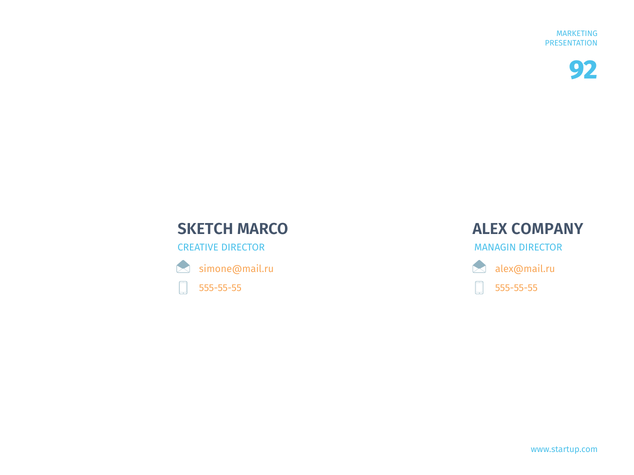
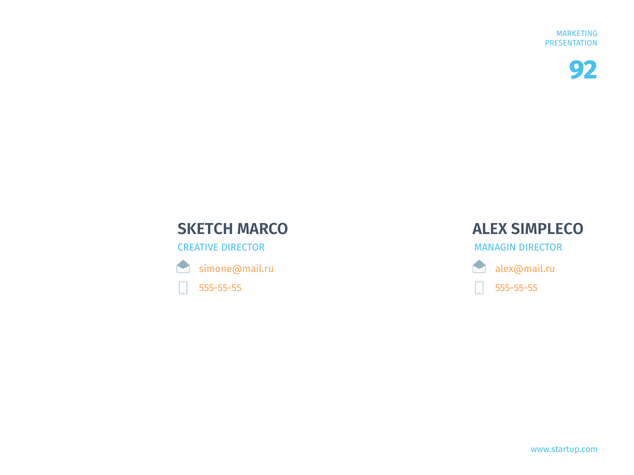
COMPANY: COMPANY -> SIMPLECO (547, 229)
